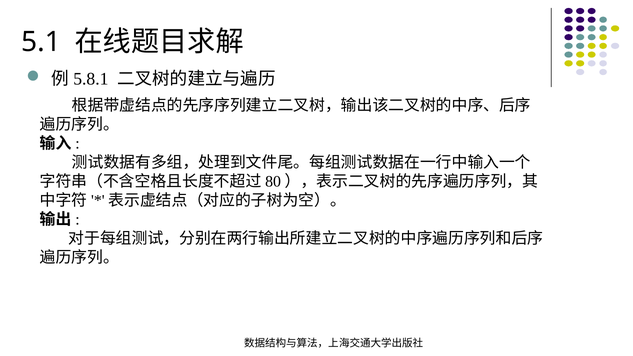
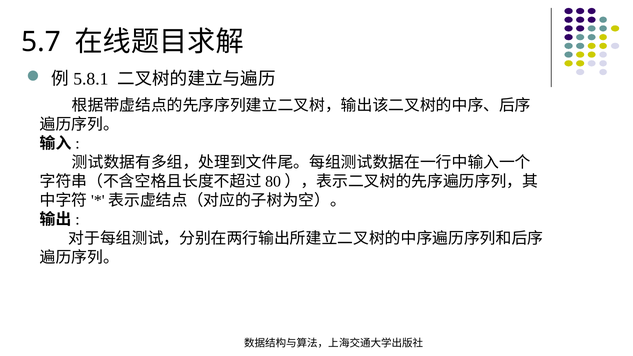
5.1: 5.1 -> 5.7 (41, 42)
